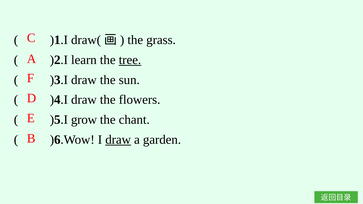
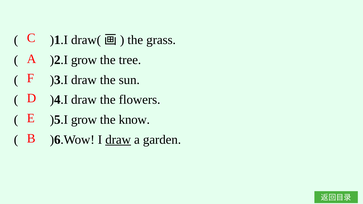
)2.I learn: learn -> grow (84, 60)
tree underline: present -> none (130, 60)
chant: chant -> know (134, 120)
